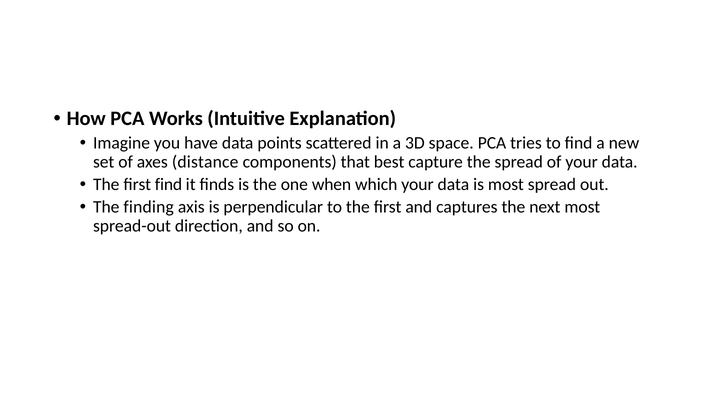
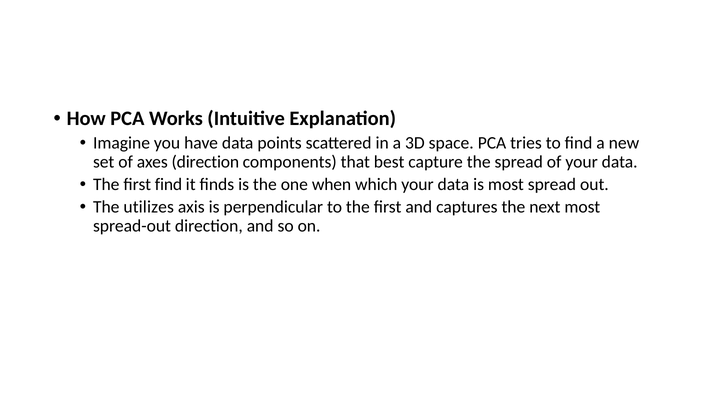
axes distance: distance -> direction (205, 162)
finding: finding -> utilizes (149, 207)
